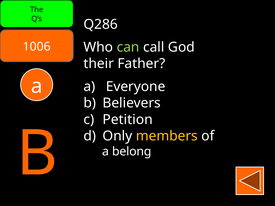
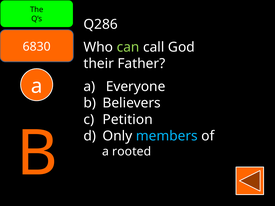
1006: 1006 -> 6830 (37, 47)
members colour: yellow -> light blue (167, 136)
belong: belong -> rooted (132, 152)
